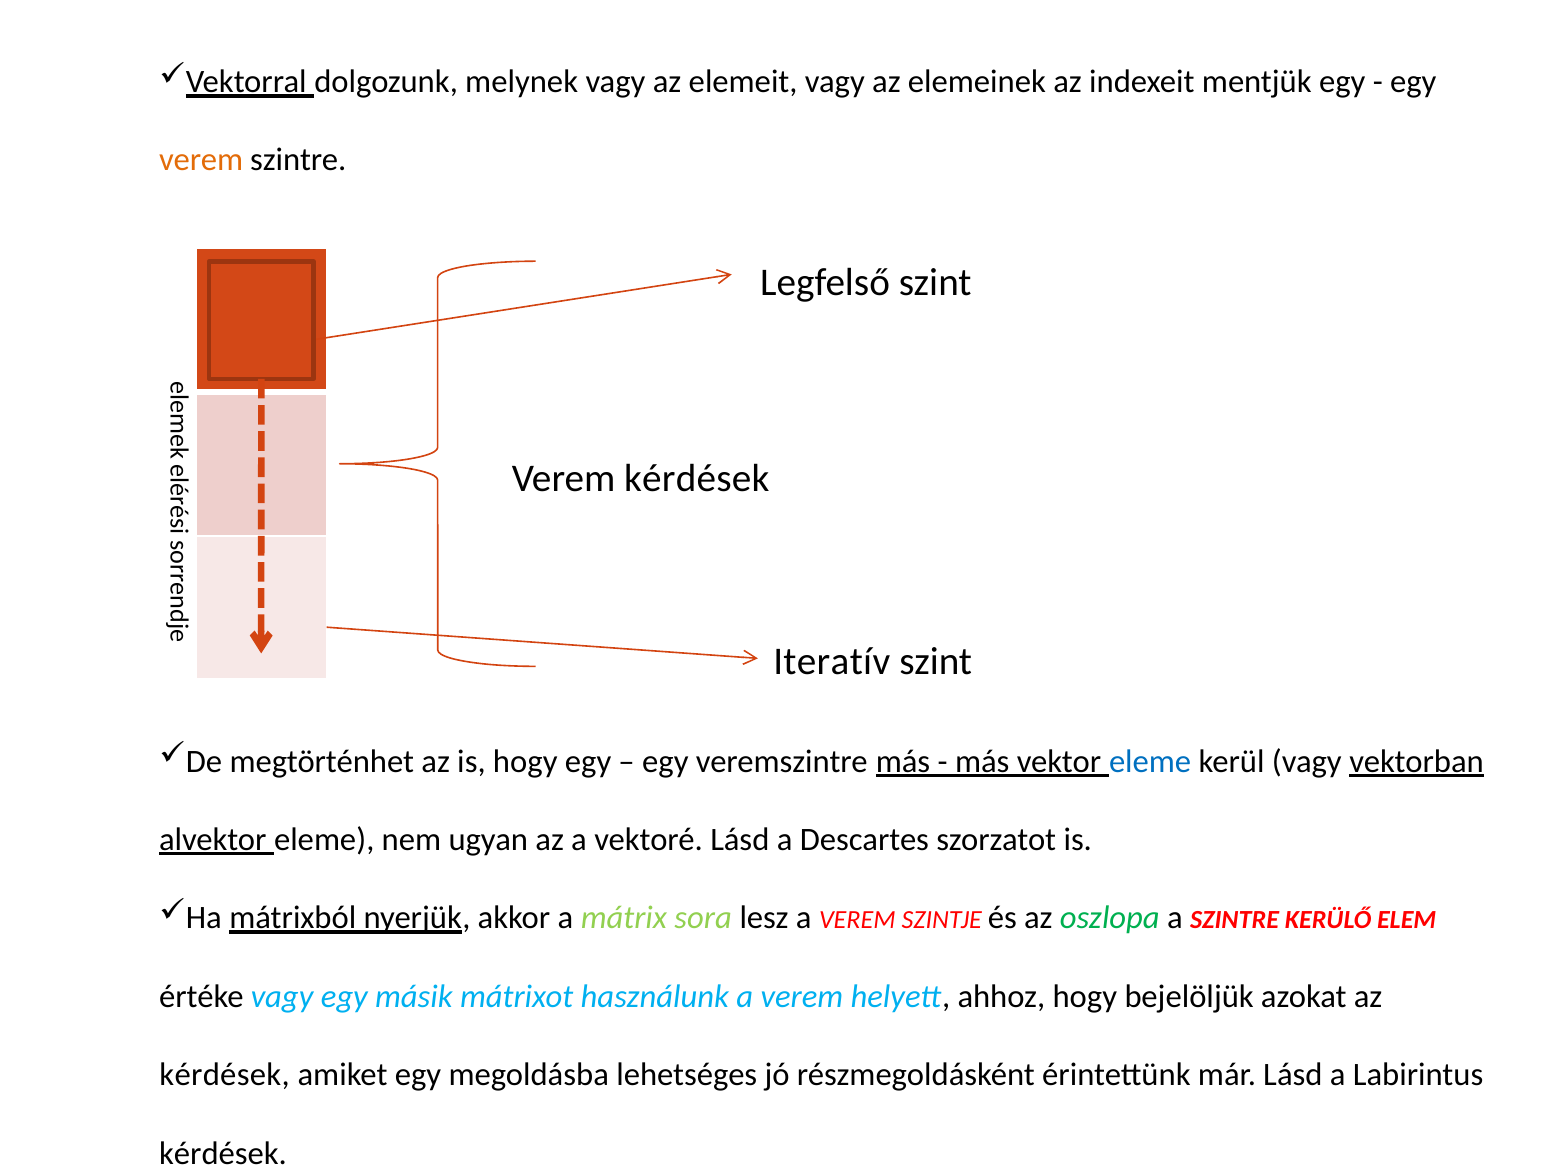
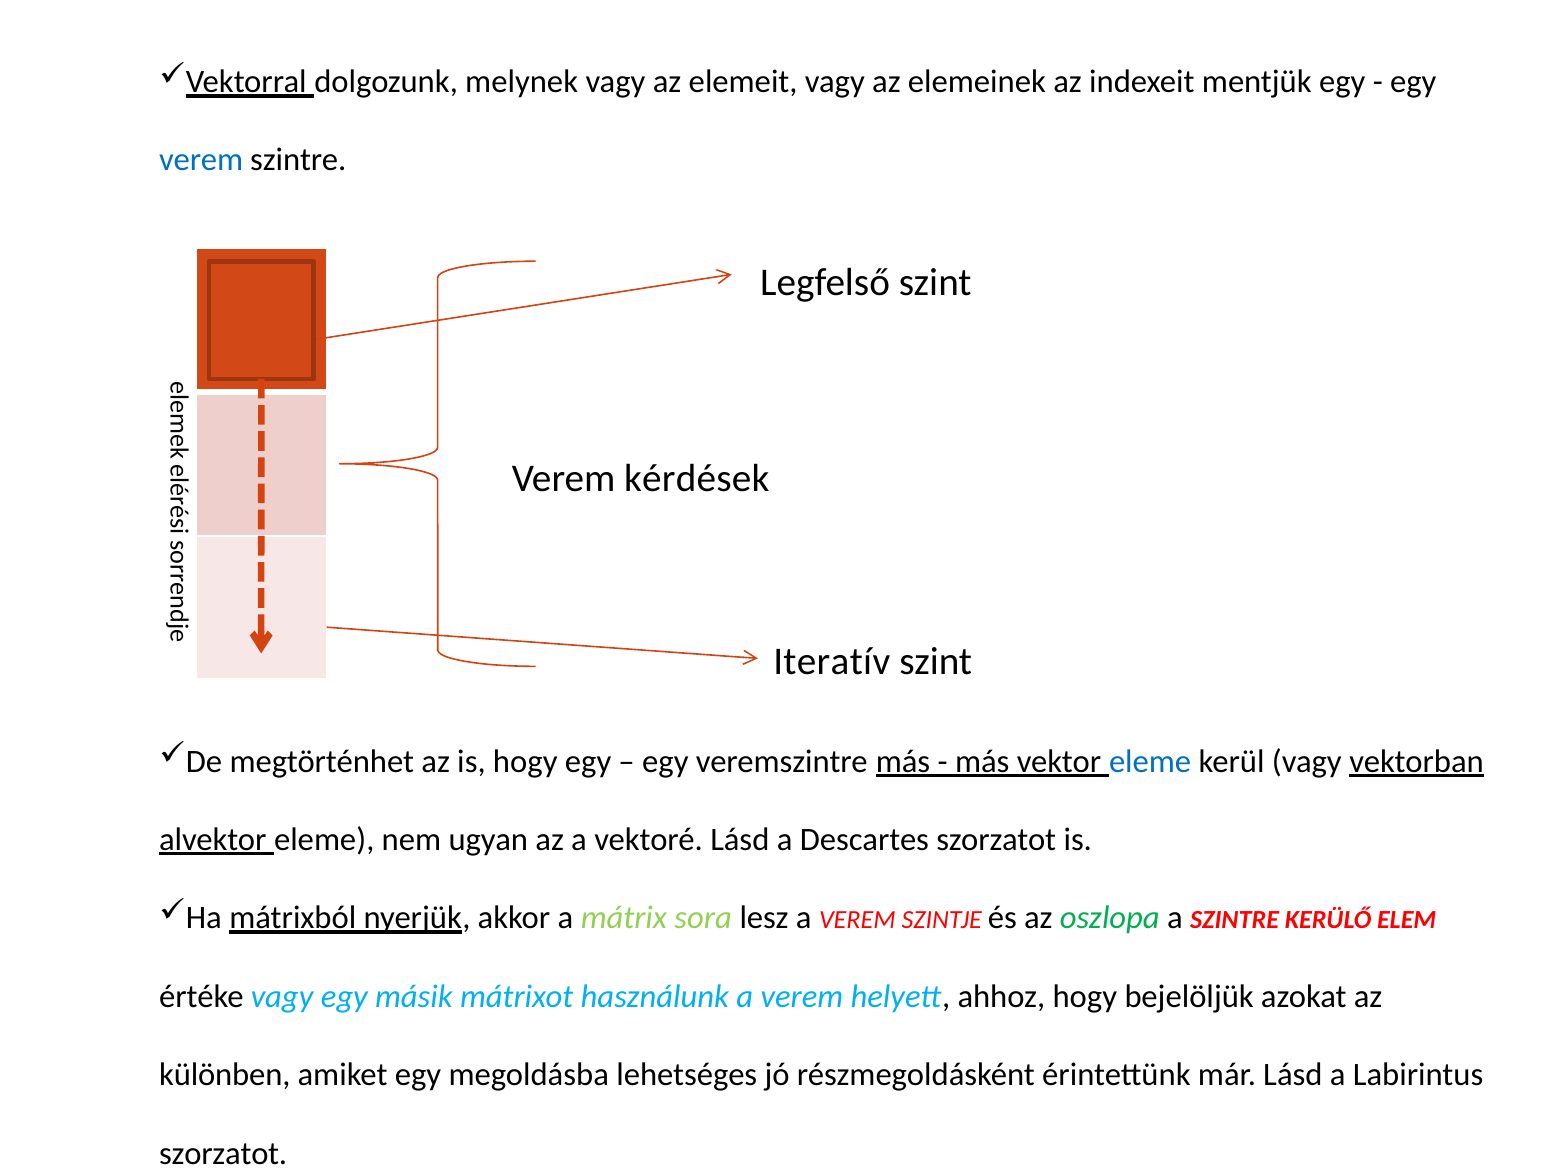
verem colour: orange -> blue (201, 160)
kérdések: kérdések -> különben (225, 1075)
kérdések: kérdések -> szorzatot (223, 1153)
